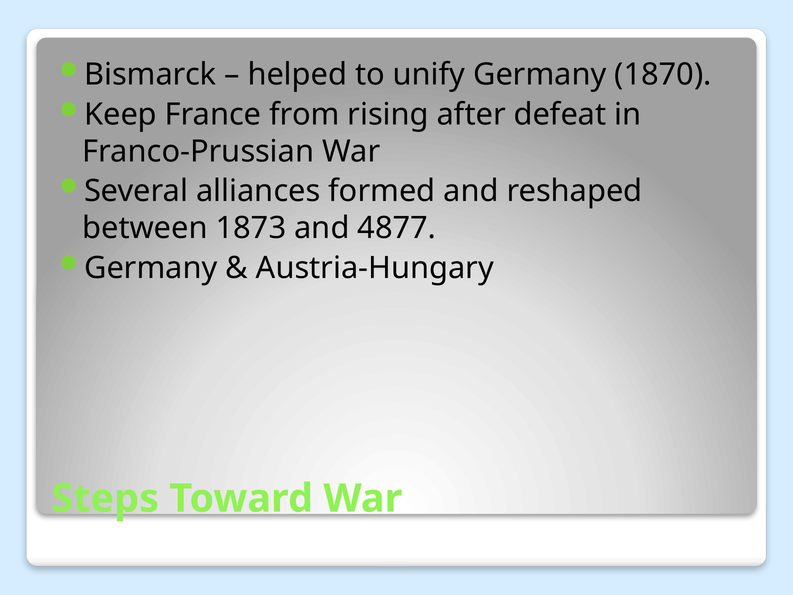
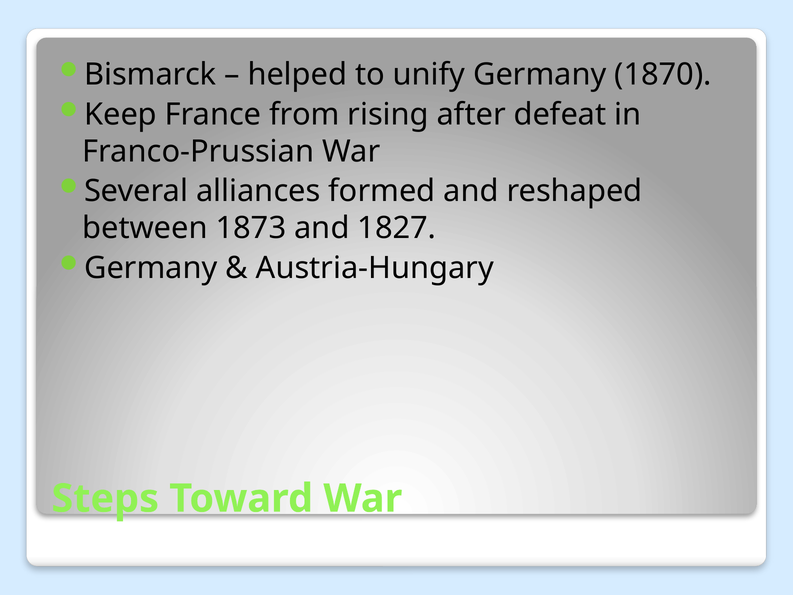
4877: 4877 -> 1827 (397, 228)
